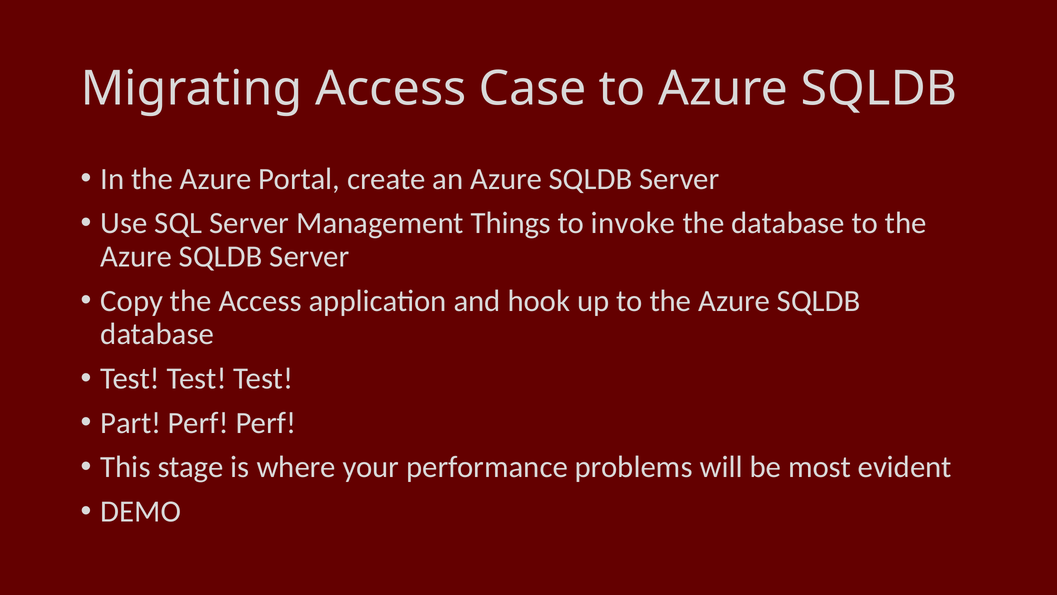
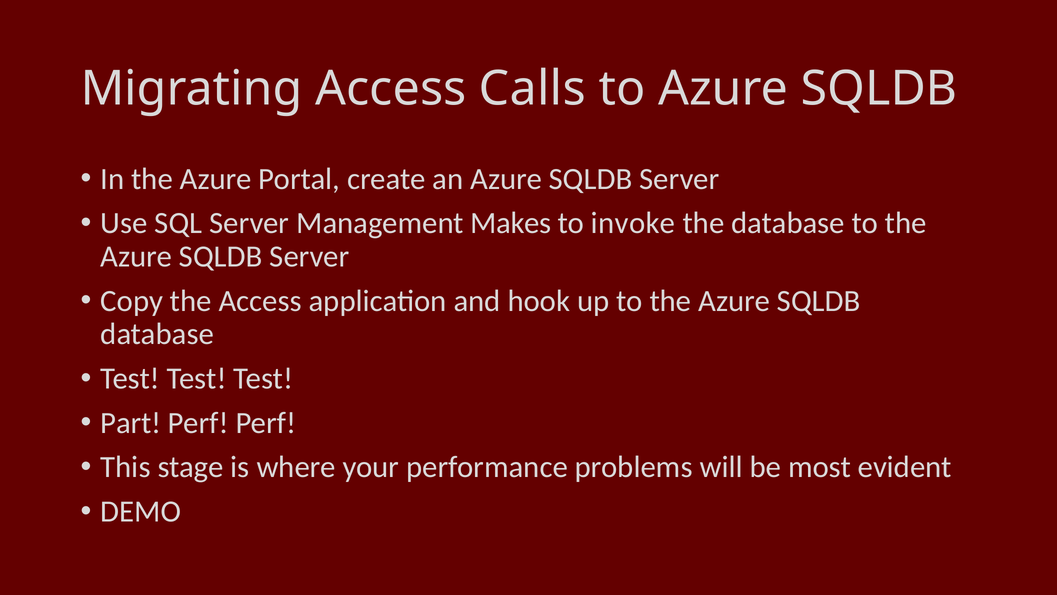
Case: Case -> Calls (532, 89)
Things: Things -> Makes (511, 223)
